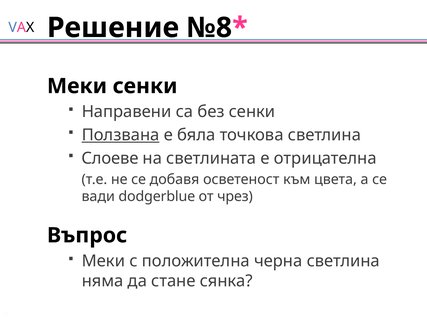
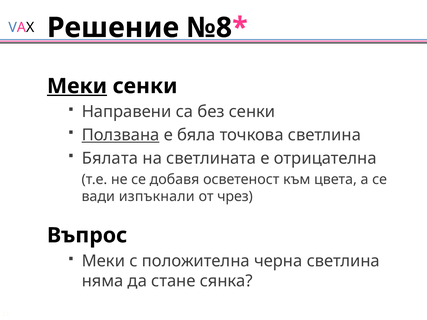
Меки underline: none -> present (77, 86)
Слоеве: Слоеве -> Бялата (110, 158)
dodgerblue: dodgerblue -> изпъкнали (157, 197)
